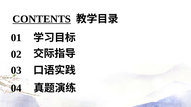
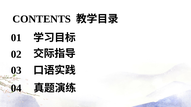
CONTENTS underline: present -> none (42, 19)
